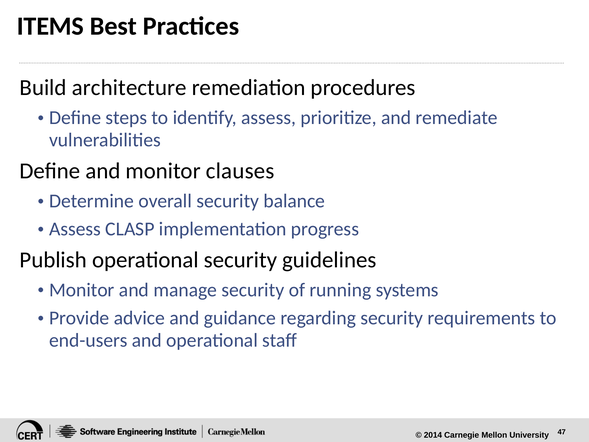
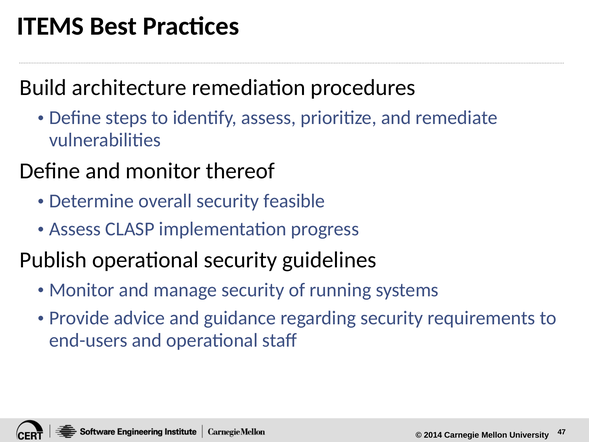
clauses: clauses -> thereof (240, 171)
balance: balance -> feasible (294, 201)
